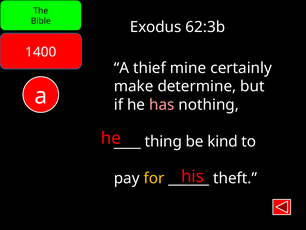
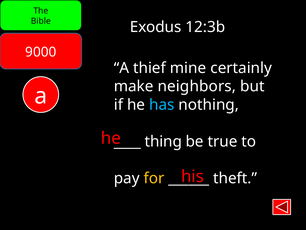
62:3b: 62:3b -> 12:3b (205, 27)
1400: 1400 -> 9000 (41, 52)
determine: determine -> neighbors (197, 86)
has colour: pink -> light blue (162, 105)
kind: kind -> true (223, 141)
